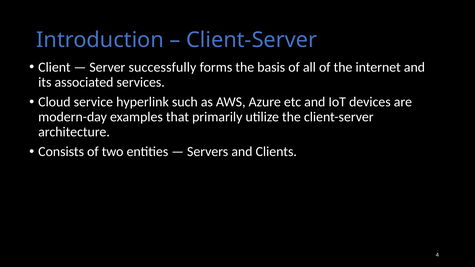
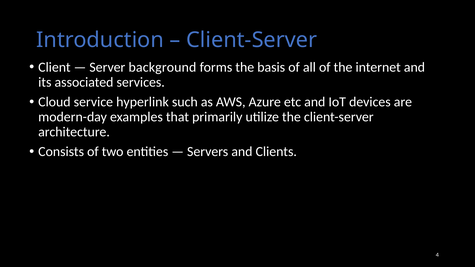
successfully: successfully -> background (162, 67)
